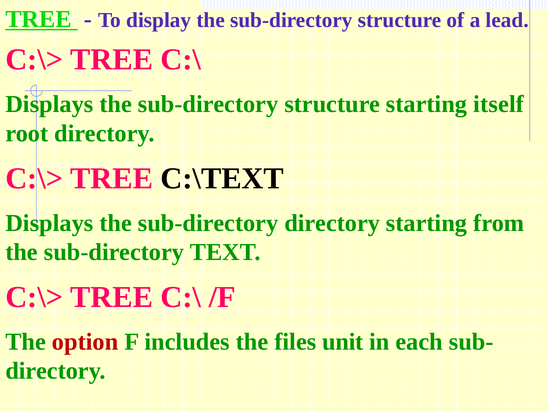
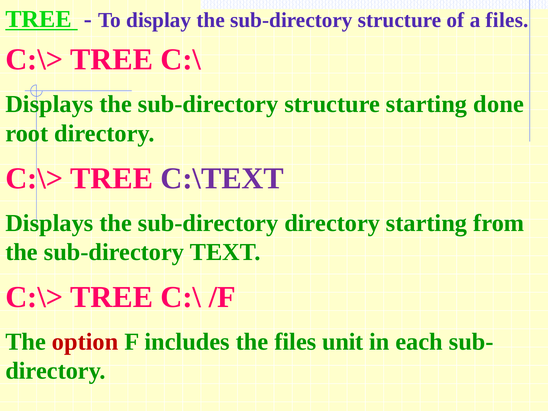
a lead: lead -> files (507, 20)
itself: itself -> done (499, 104)
C:\TEXT colour: black -> purple (222, 178)
